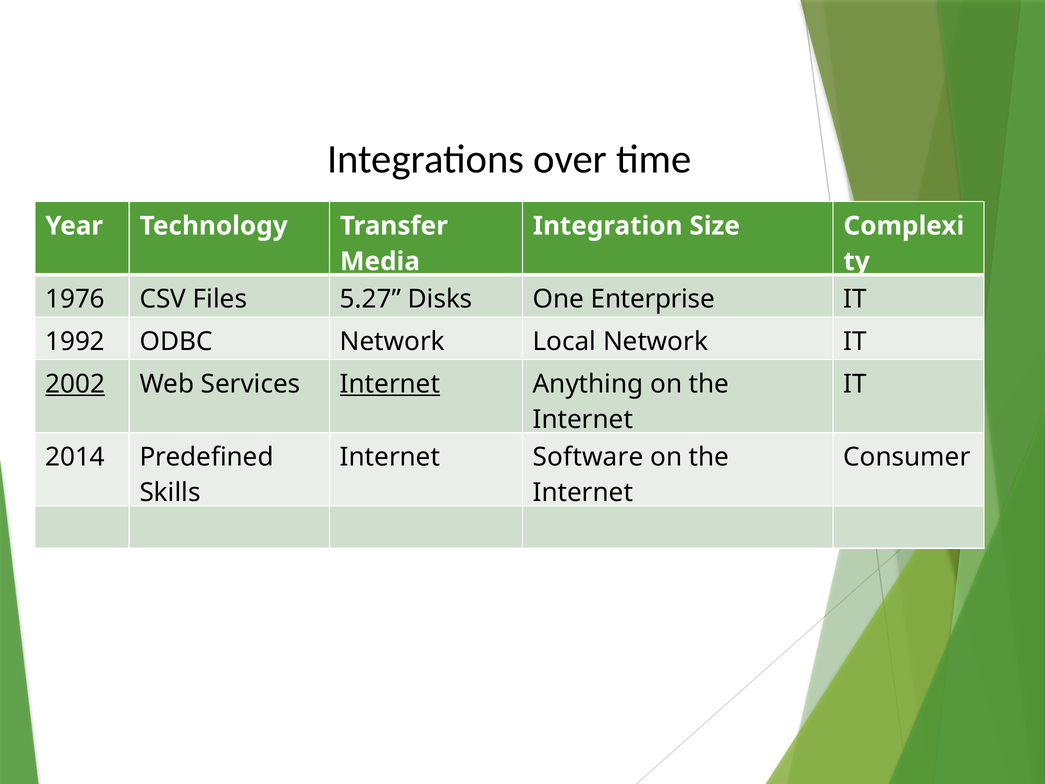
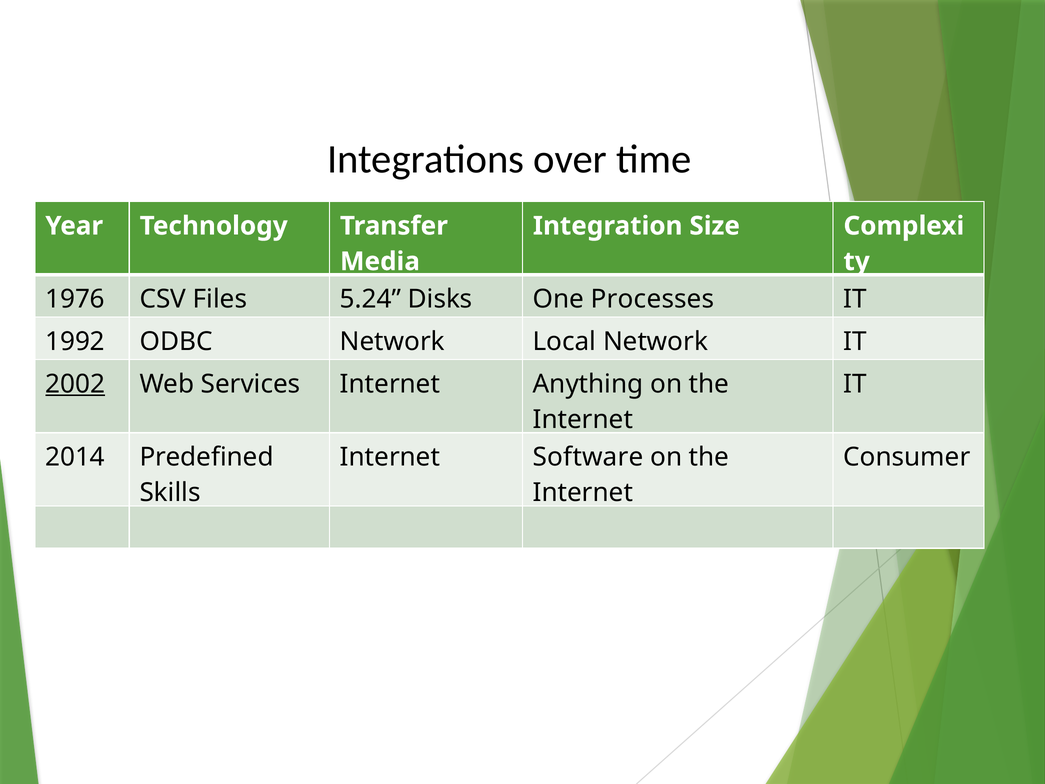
5.27: 5.27 -> 5.24 (370, 299)
Enterprise: Enterprise -> Processes (653, 299)
Internet underline: present -> none (390, 384)
